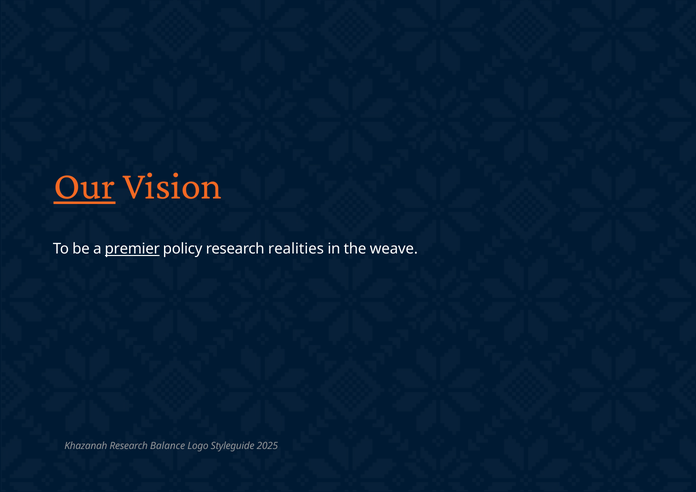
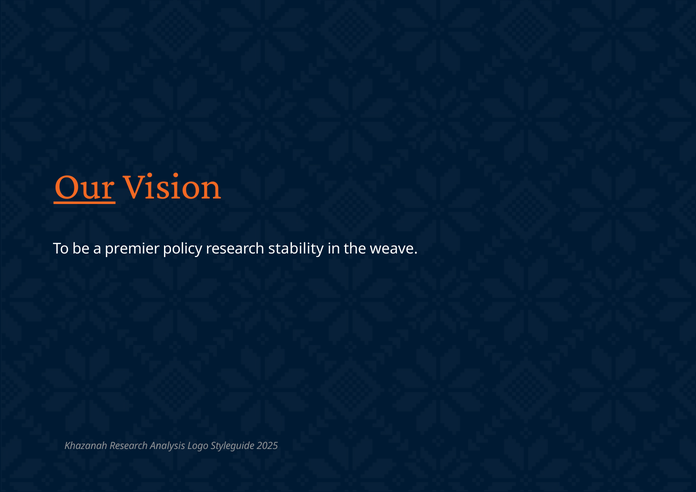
premier underline: present -> none (132, 249)
realities: realities -> stability (296, 249)
Balance: Balance -> Analysis (168, 446)
